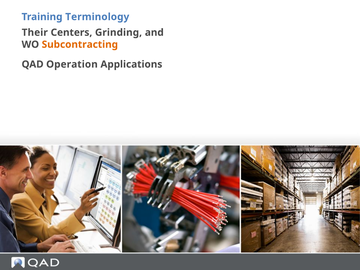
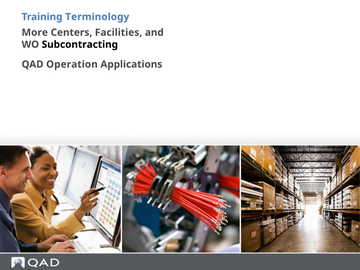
Their: Their -> More (35, 32)
Grinding: Grinding -> Facilities (119, 32)
Subcontracting colour: orange -> black (80, 44)
